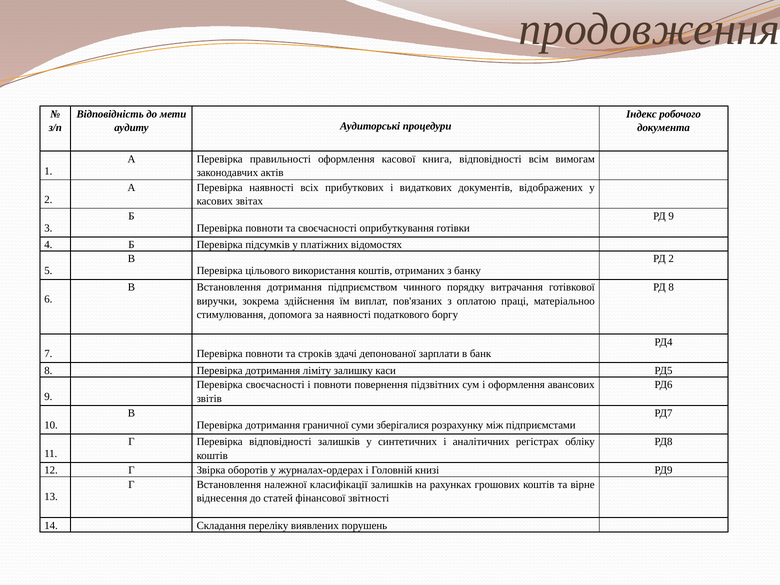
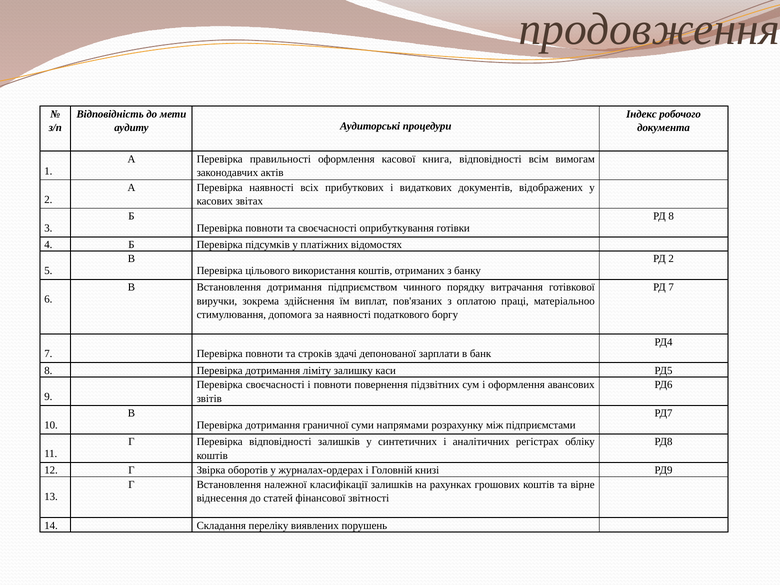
РД 9: 9 -> 8 (671, 216)
РД 8: 8 -> 7 (671, 287)
зберігалися: зберігалися -> напрямами (403, 425)
